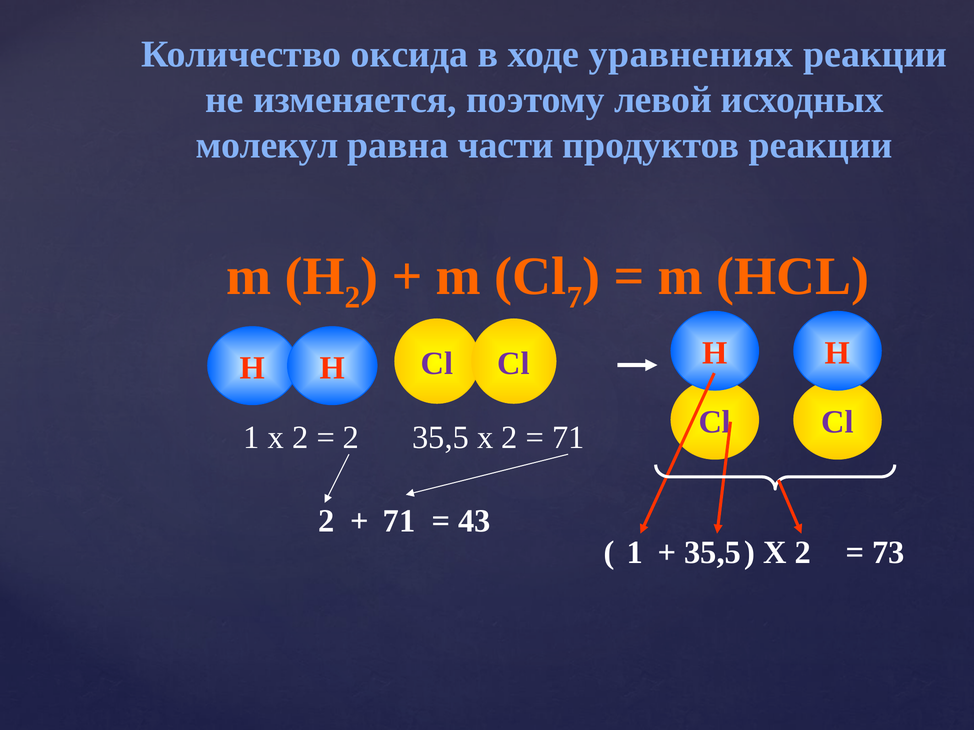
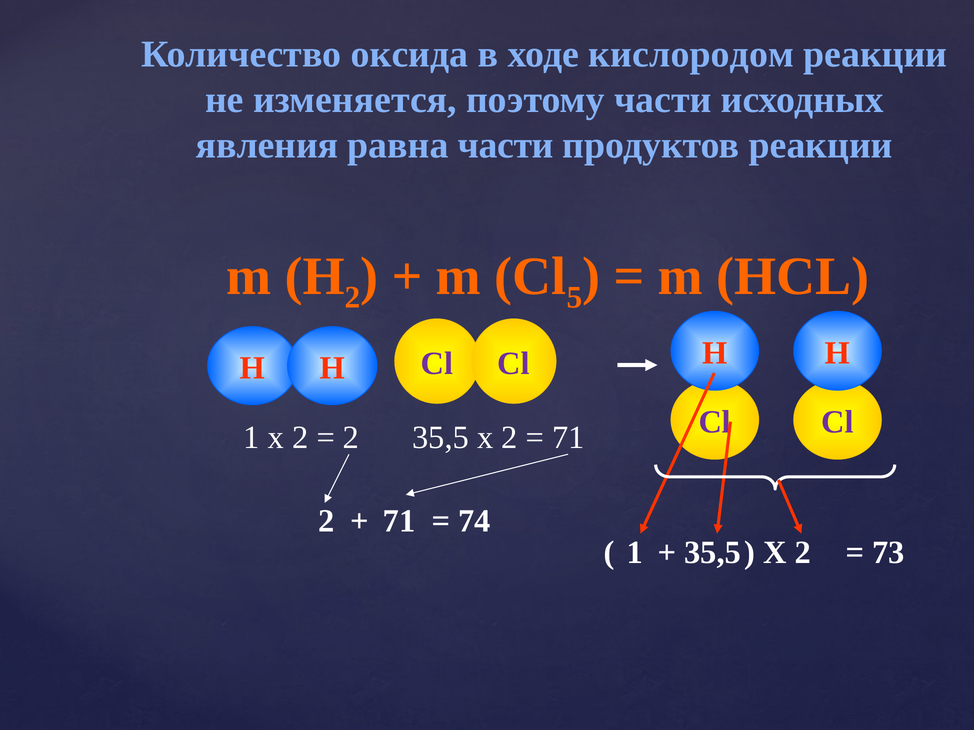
уравнениях: уравнениях -> кислородом (691, 54)
поэтому левой: левой -> части (663, 100)
молекул: молекул -> явления (267, 145)
7: 7 -> 5 (574, 297)
43: 43 -> 74 (474, 522)
